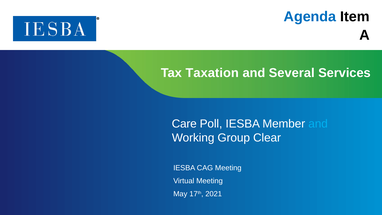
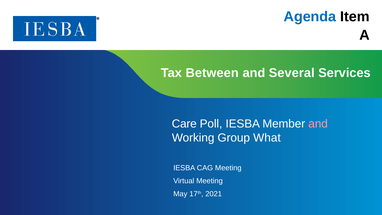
Taxation: Taxation -> Between (212, 73)
and colour: light blue -> pink (318, 124)
Clear: Clear -> What (267, 138)
